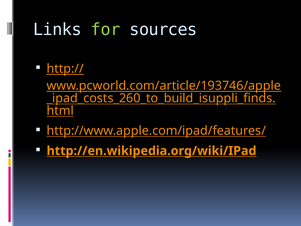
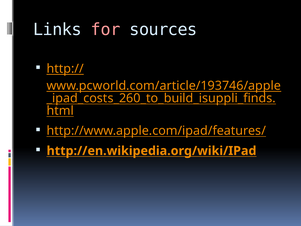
for colour: light green -> pink (106, 30)
